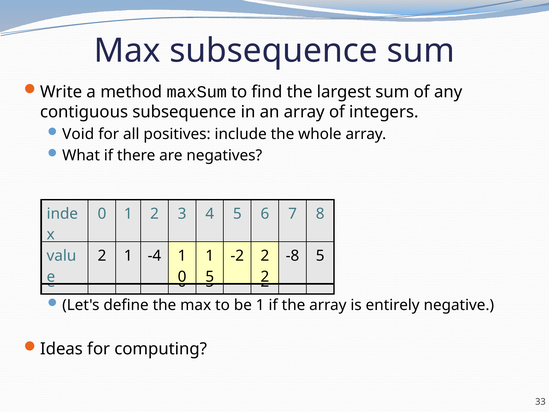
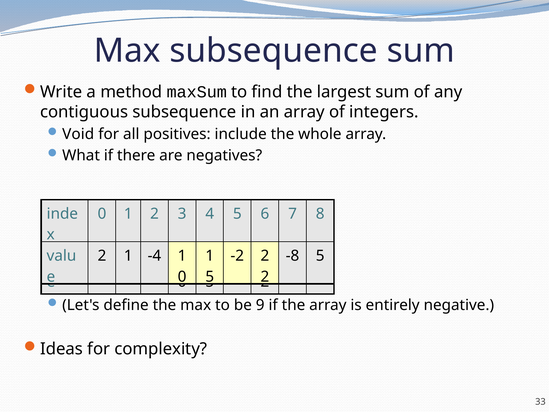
be 1: 1 -> 9 (260, 305)
computing: computing -> complexity (161, 349)
